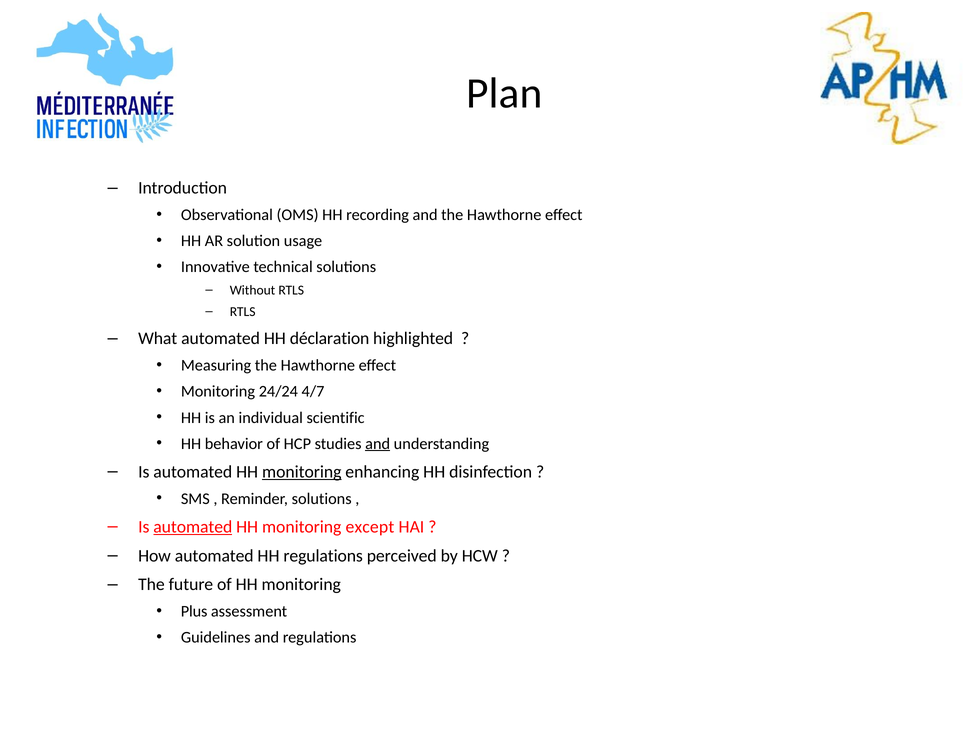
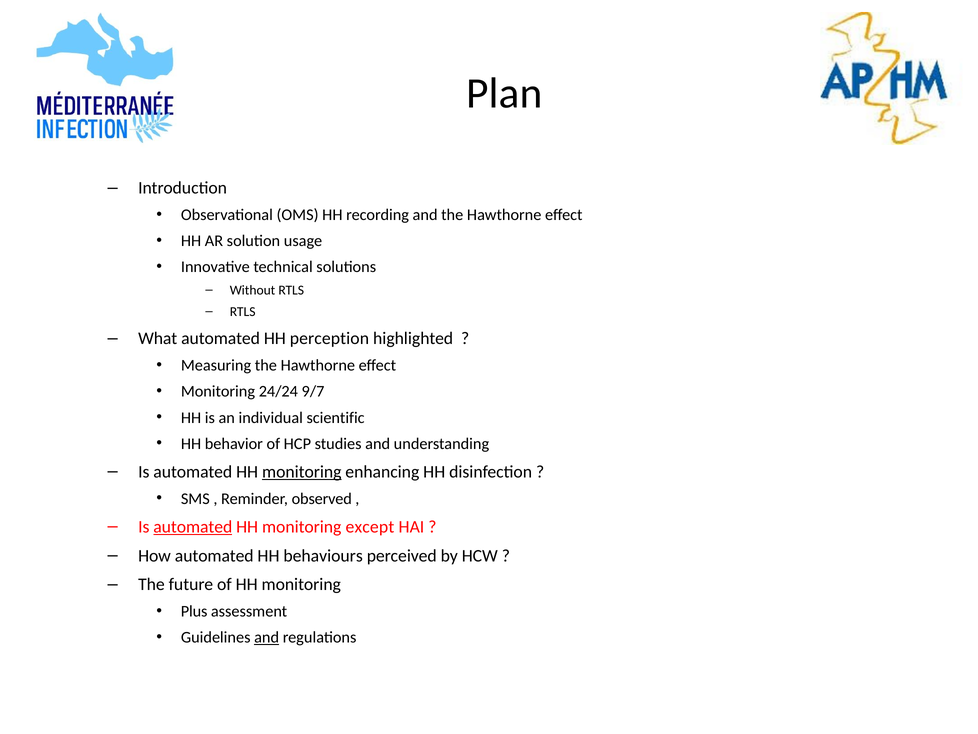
déclaration: déclaration -> perception (329, 338)
4/7: 4/7 -> 9/7 (313, 391)
and underline: present -> none (378, 443)
Reminder solutions: solutions -> observed (322, 498)
HH regulations: regulations -> behaviours (323, 555)
and underline: none -> present (267, 637)
